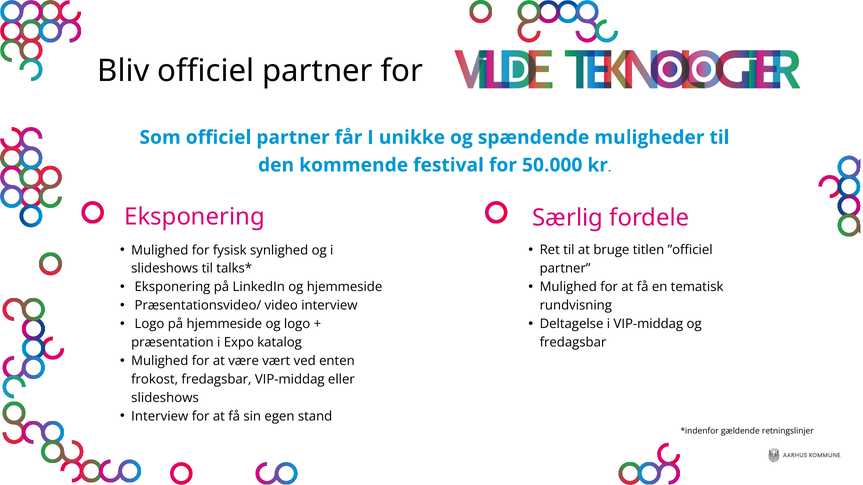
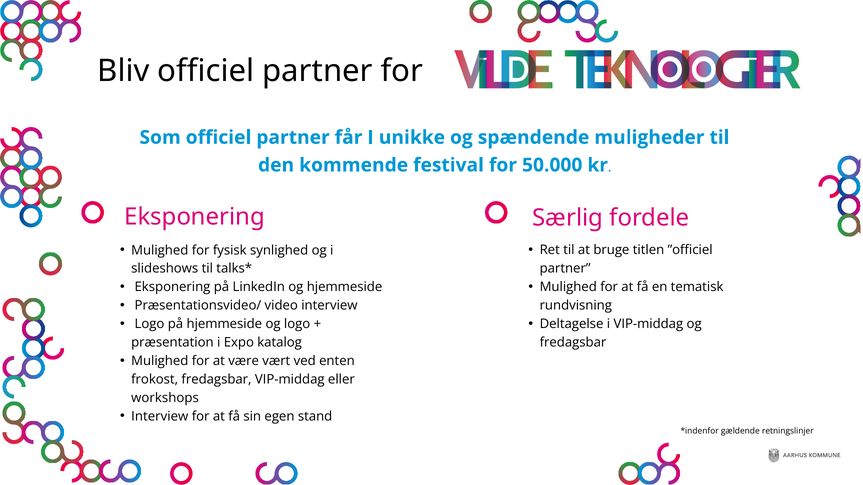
slideshows: slideshows -> workshops (165, 398)
